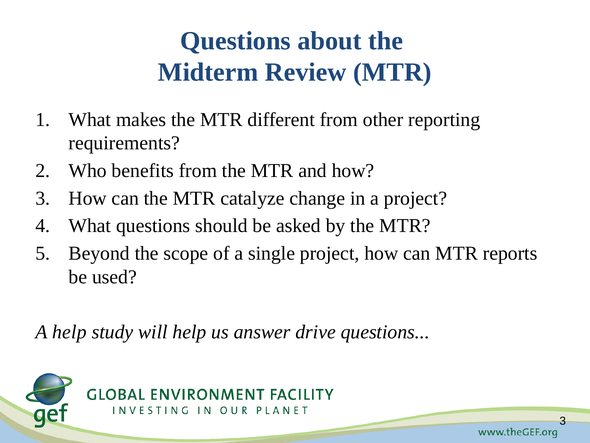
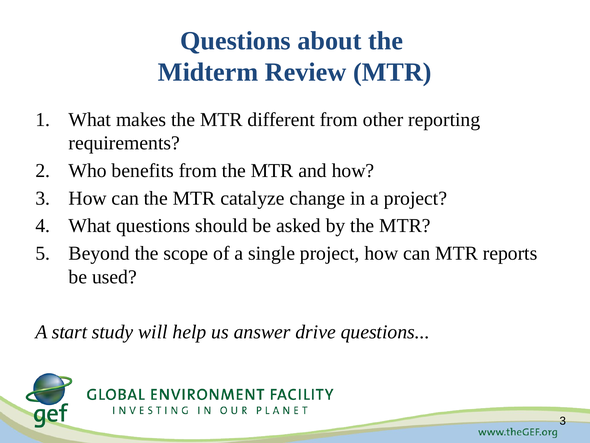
A help: help -> start (70, 332)
